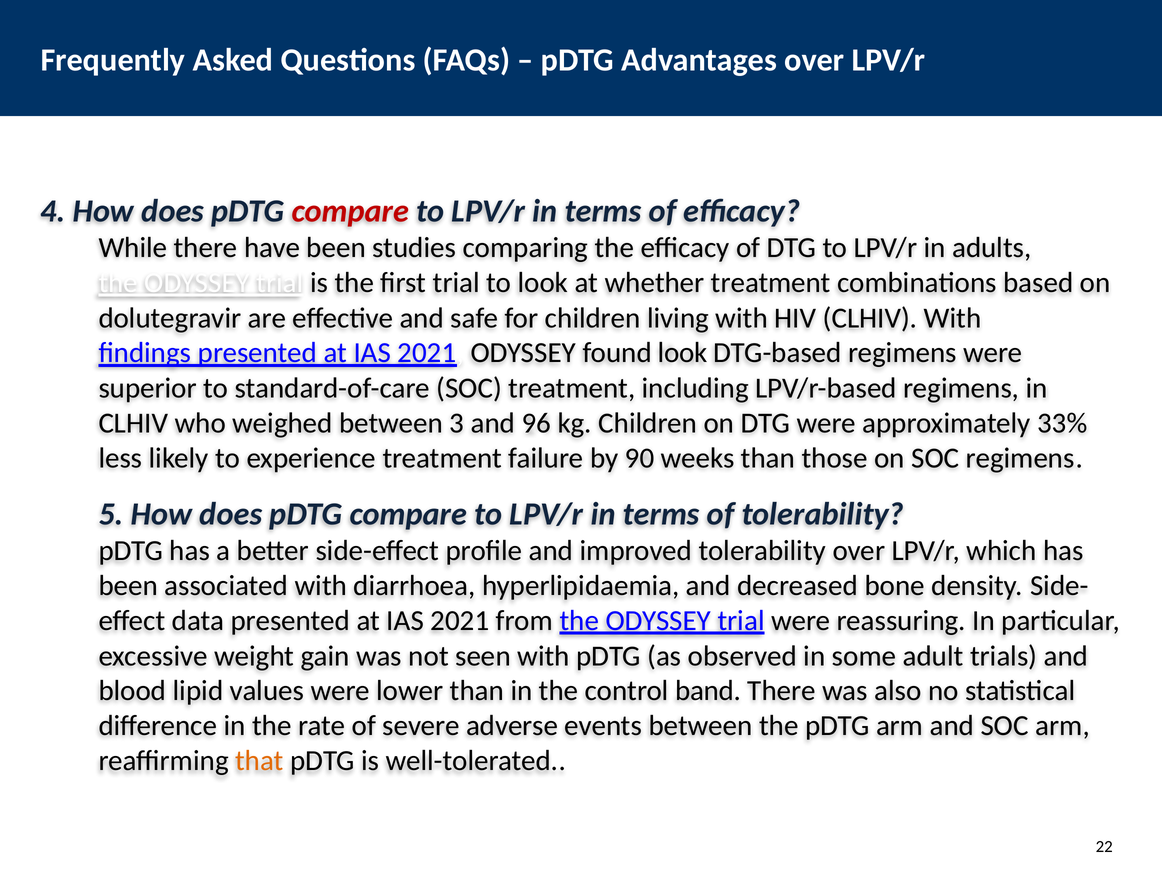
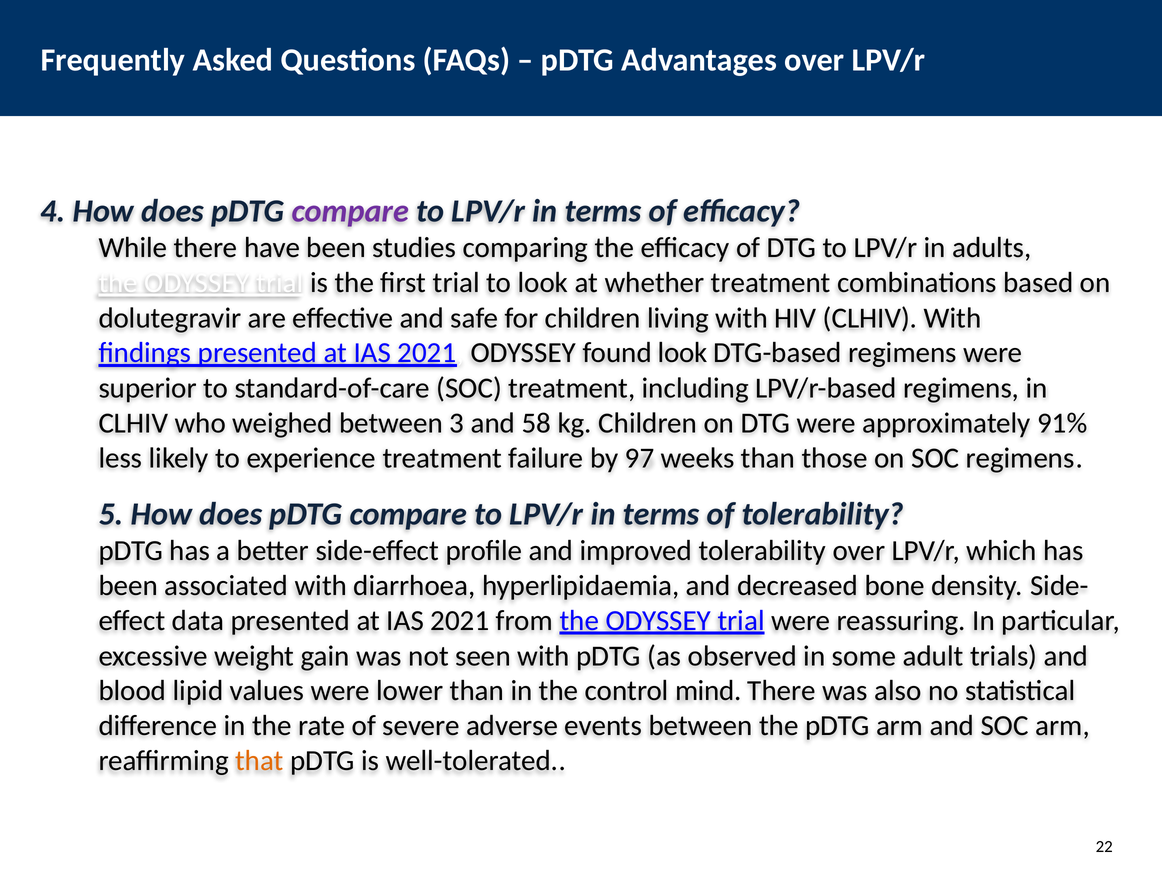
compare colour: red -> purple (350, 211)
96: 96 -> 58 (536, 423)
33%: 33% -> 91% (1062, 423)
90: 90 -> 97 (640, 458)
band: band -> mind (708, 691)
